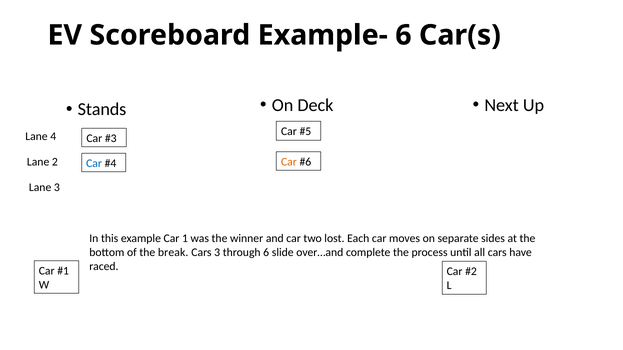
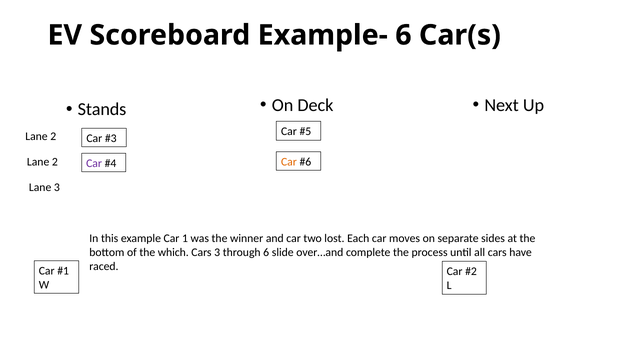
4: 4 -> 2 (53, 137)
Car colour: blue -> purple (94, 164)
break: break -> which (173, 253)
